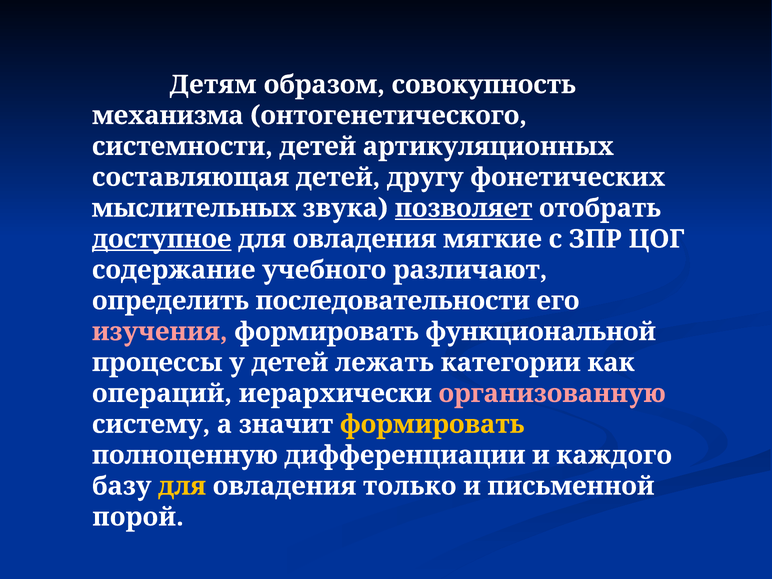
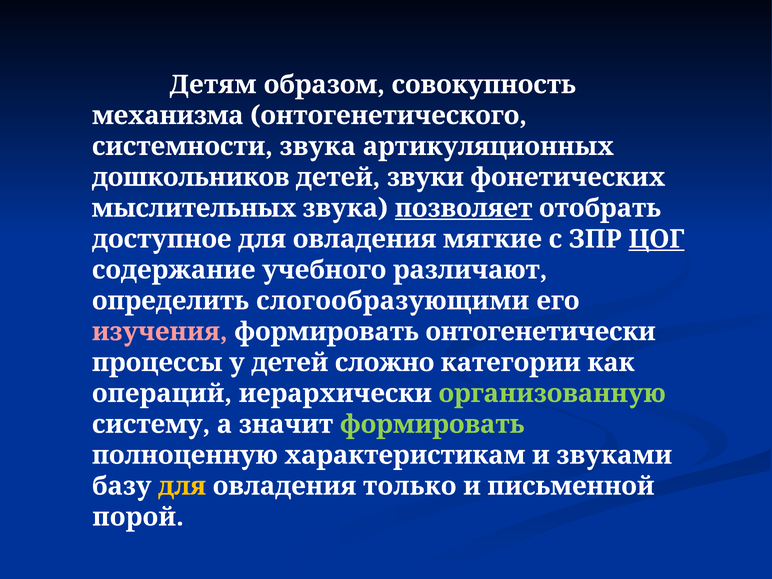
системности детей: детей -> звука (318, 146)
составляющая: составляющая -> дошкольников (191, 177)
другу: другу -> звуки (425, 177)
доступное underline: present -> none (162, 239)
ЦОГ underline: none -> present (657, 239)
последовательности: последовательности -> слогообразующими (393, 301)
функциональной: функциональной -> онтогенетически (541, 332)
лежать: лежать -> сложно (385, 363)
организованную colour: pink -> light green (552, 393)
формировать colour: yellow -> light green (432, 424)
дифференциации: дифференциации -> характеристикам (405, 455)
каждого: каждого -> звуками (614, 455)
